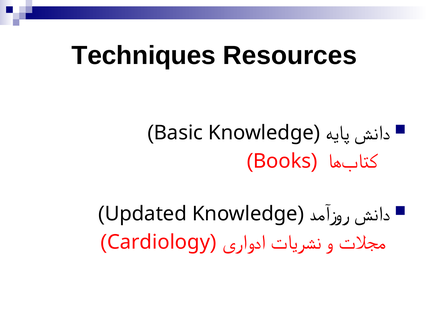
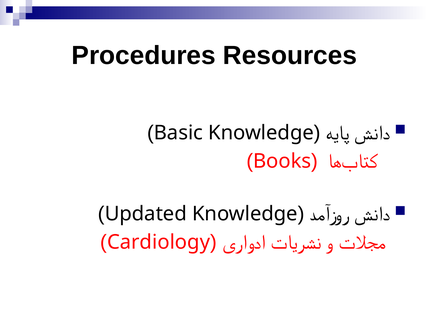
Techniques: Techniques -> Procedures (144, 55)
